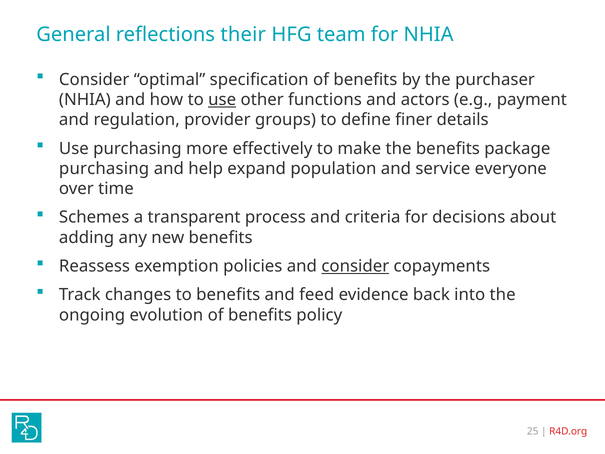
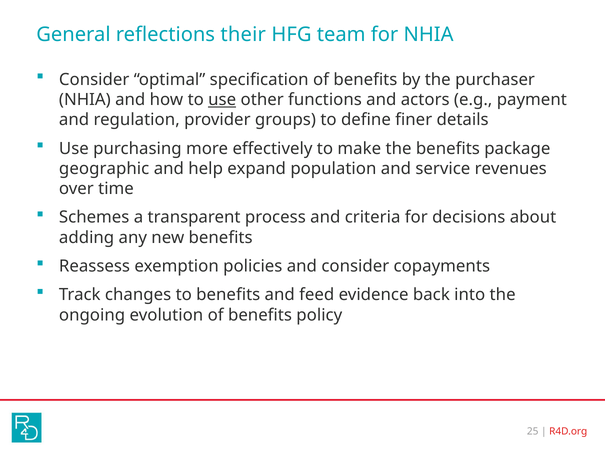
purchasing: purchasing -> geographic (104, 169)
everyone: everyone -> revenues (511, 169)
consider underline: present -> none (355, 266)
